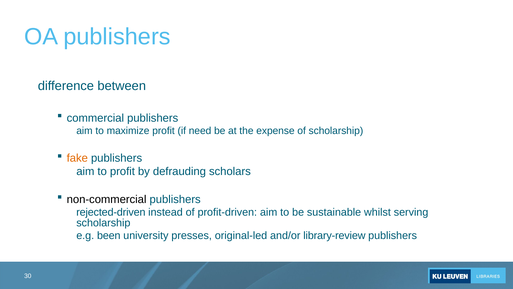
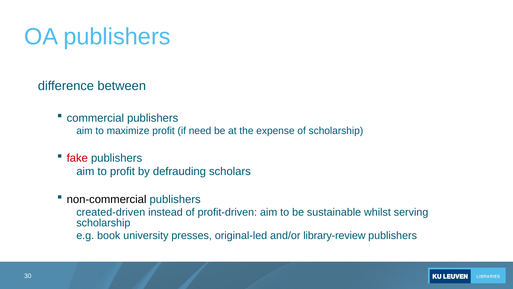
fake colour: orange -> red (77, 158)
rejected-driven: rejected-driven -> created-driven (111, 212)
been: been -> book (109, 235)
